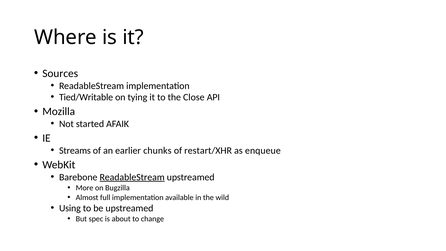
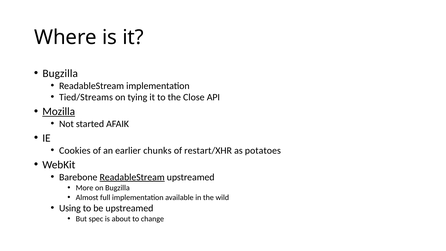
Sources: Sources -> Bugzilla (60, 73)
Tied/Writable: Tied/Writable -> Tied/Streams (86, 97)
Mozilla underline: none -> present (59, 112)
Streams: Streams -> Cookies (75, 150)
enqueue: enqueue -> potatoes (263, 150)
